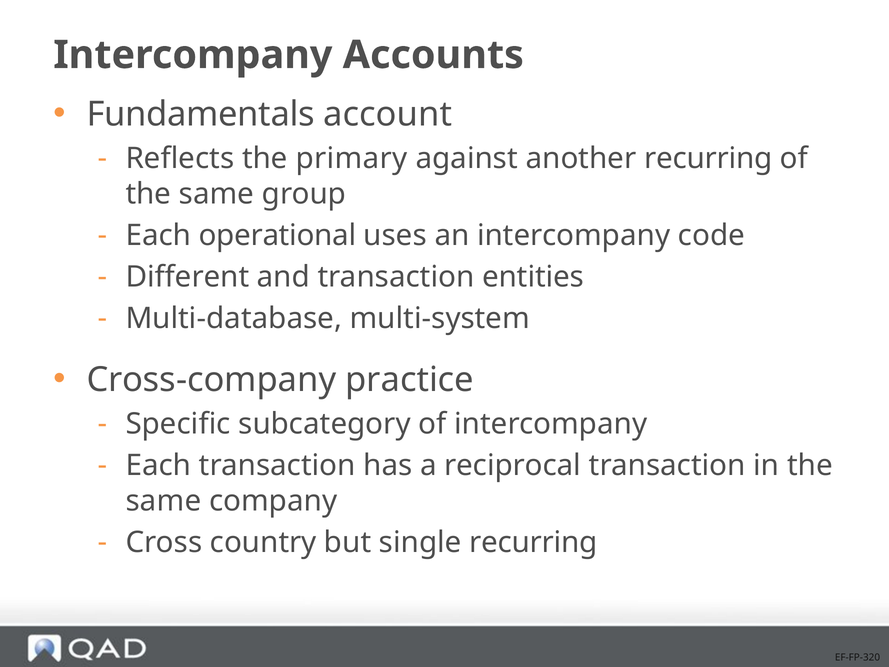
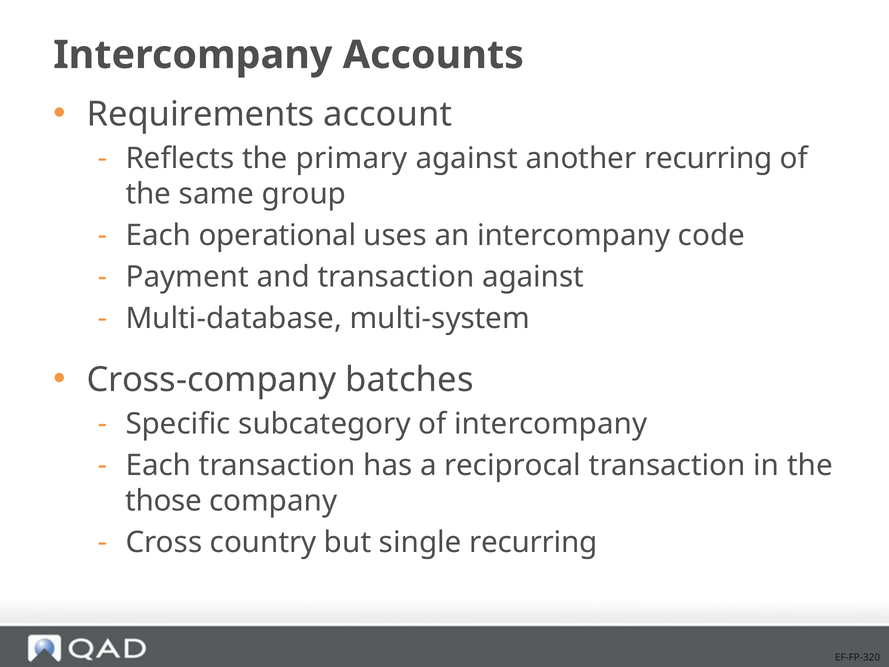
Fundamentals: Fundamentals -> Requirements (201, 114)
Different: Different -> Payment (187, 277)
transaction entities: entities -> against (533, 277)
practice: practice -> batches (409, 380)
same: same -> those (164, 501)
